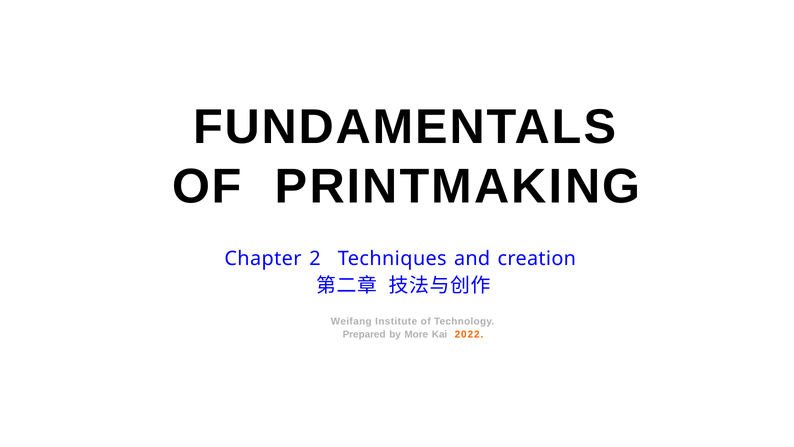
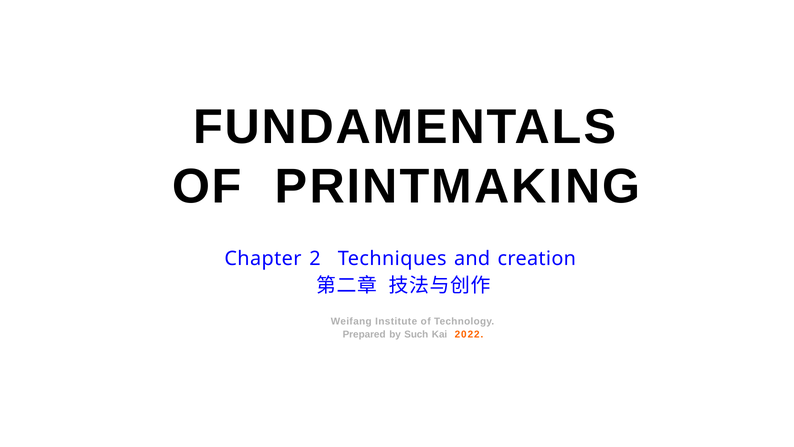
More: More -> Such (416, 334)
